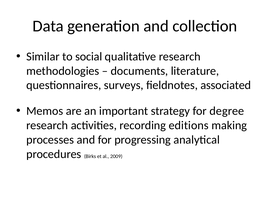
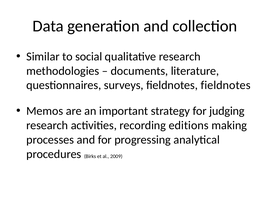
fieldnotes associated: associated -> fieldnotes (226, 85)
degree: degree -> judging (227, 111)
